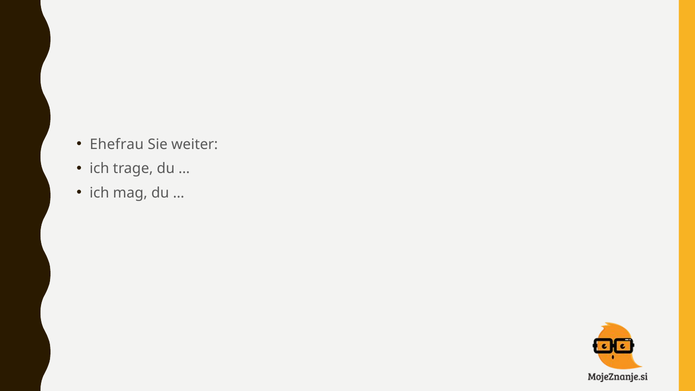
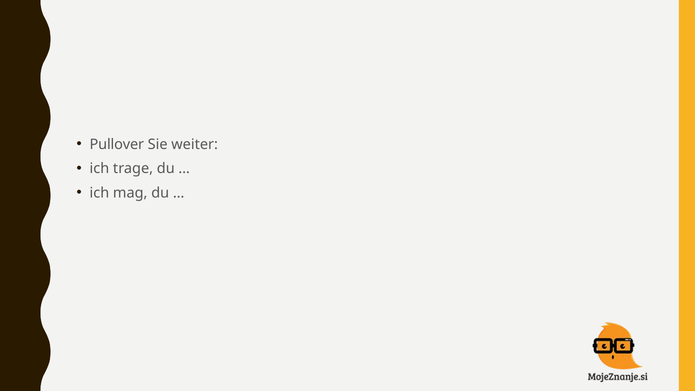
Ehefrau: Ehefrau -> Pullover (117, 144)
